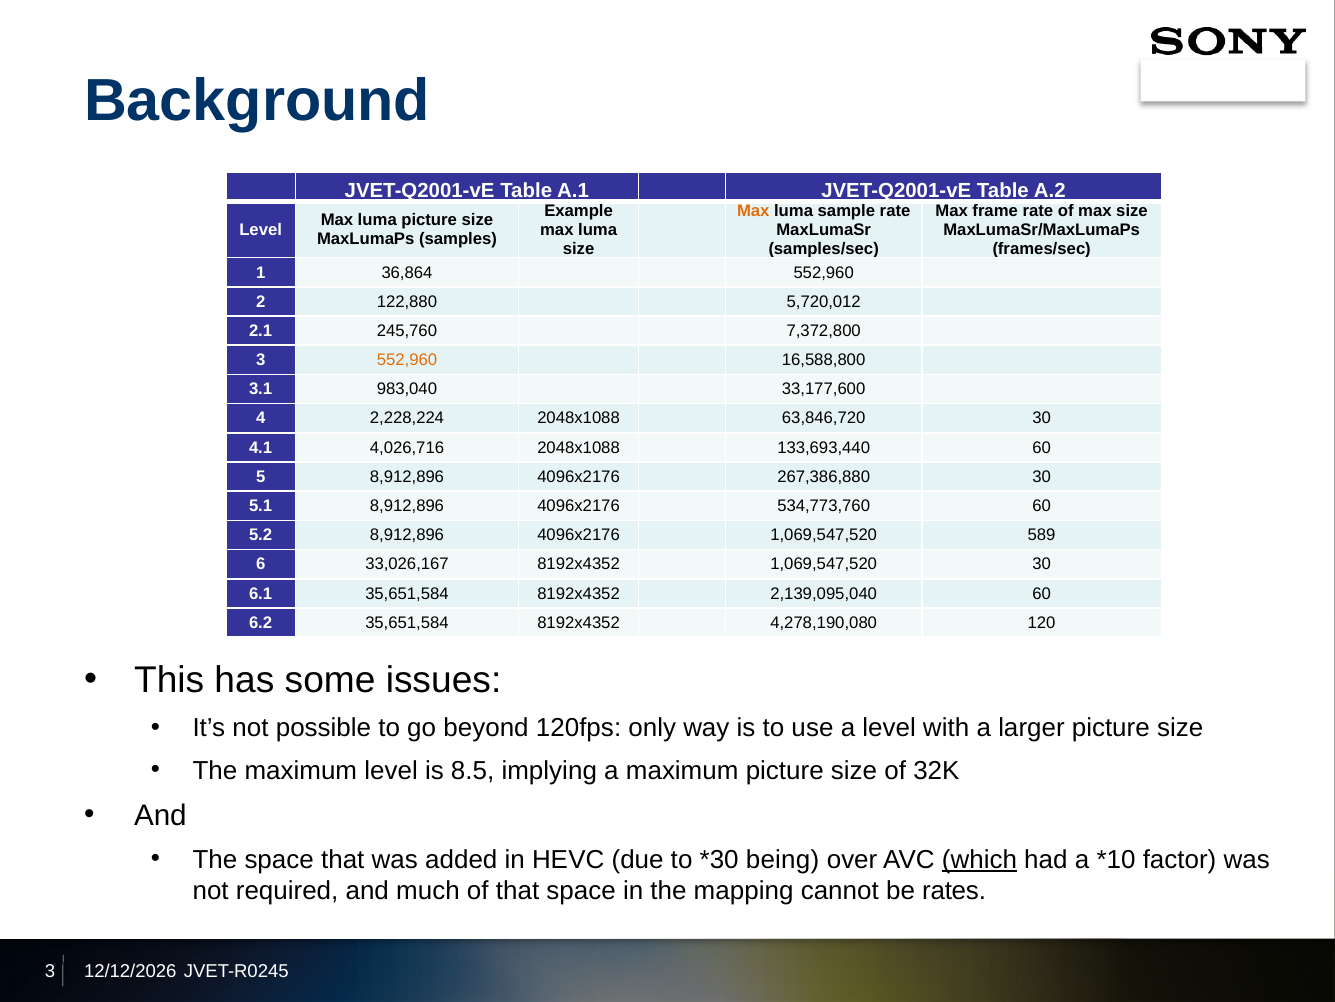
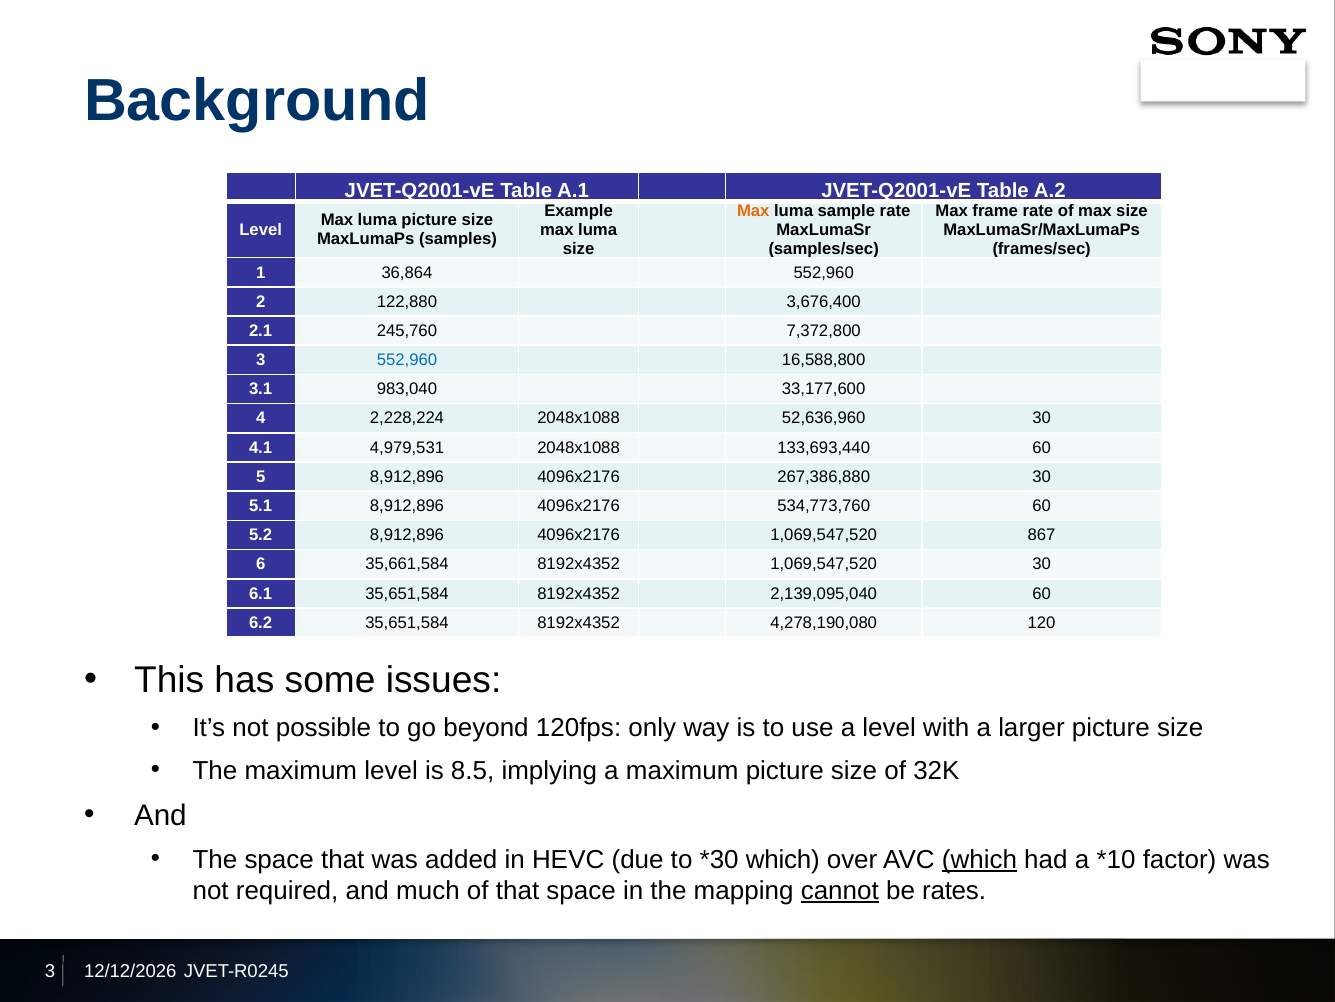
5,720,012: 5,720,012 -> 3,676,400 (824, 301)
552,960 colour: orange -> blue (407, 360)
63,846,720: 63,846,720 -> 52,636,960 (824, 418)
4,026,716: 4,026,716 -> 4,979,531 (407, 447)
589: 589 -> 867 (1042, 535)
33,026,167: 33,026,167 -> 35,661,584 (407, 564)
being: being -> which (783, 859)
cannot underline: none -> present (840, 890)
